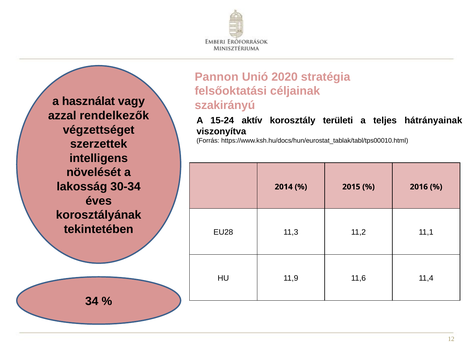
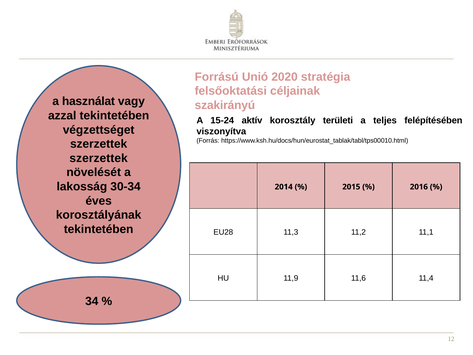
Pannon: Pannon -> Forrású (217, 77)
azzal rendelkezők: rendelkezők -> tekintetében (114, 115)
hátrányainak: hátrányainak -> felépítésében (433, 120)
intelligens: intelligens -> szerzettek (99, 158)
